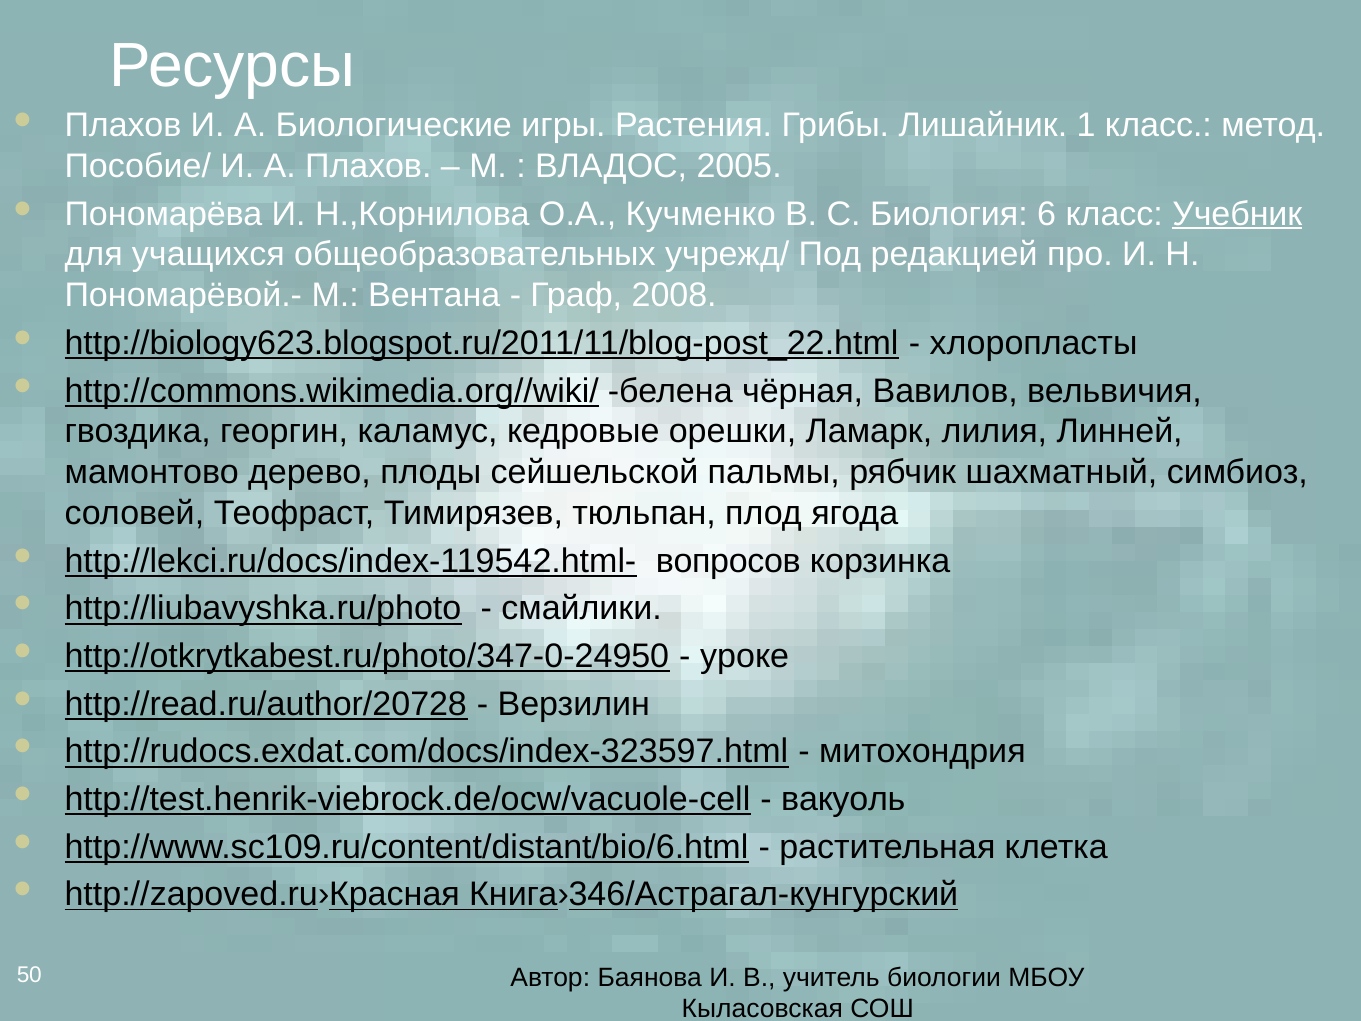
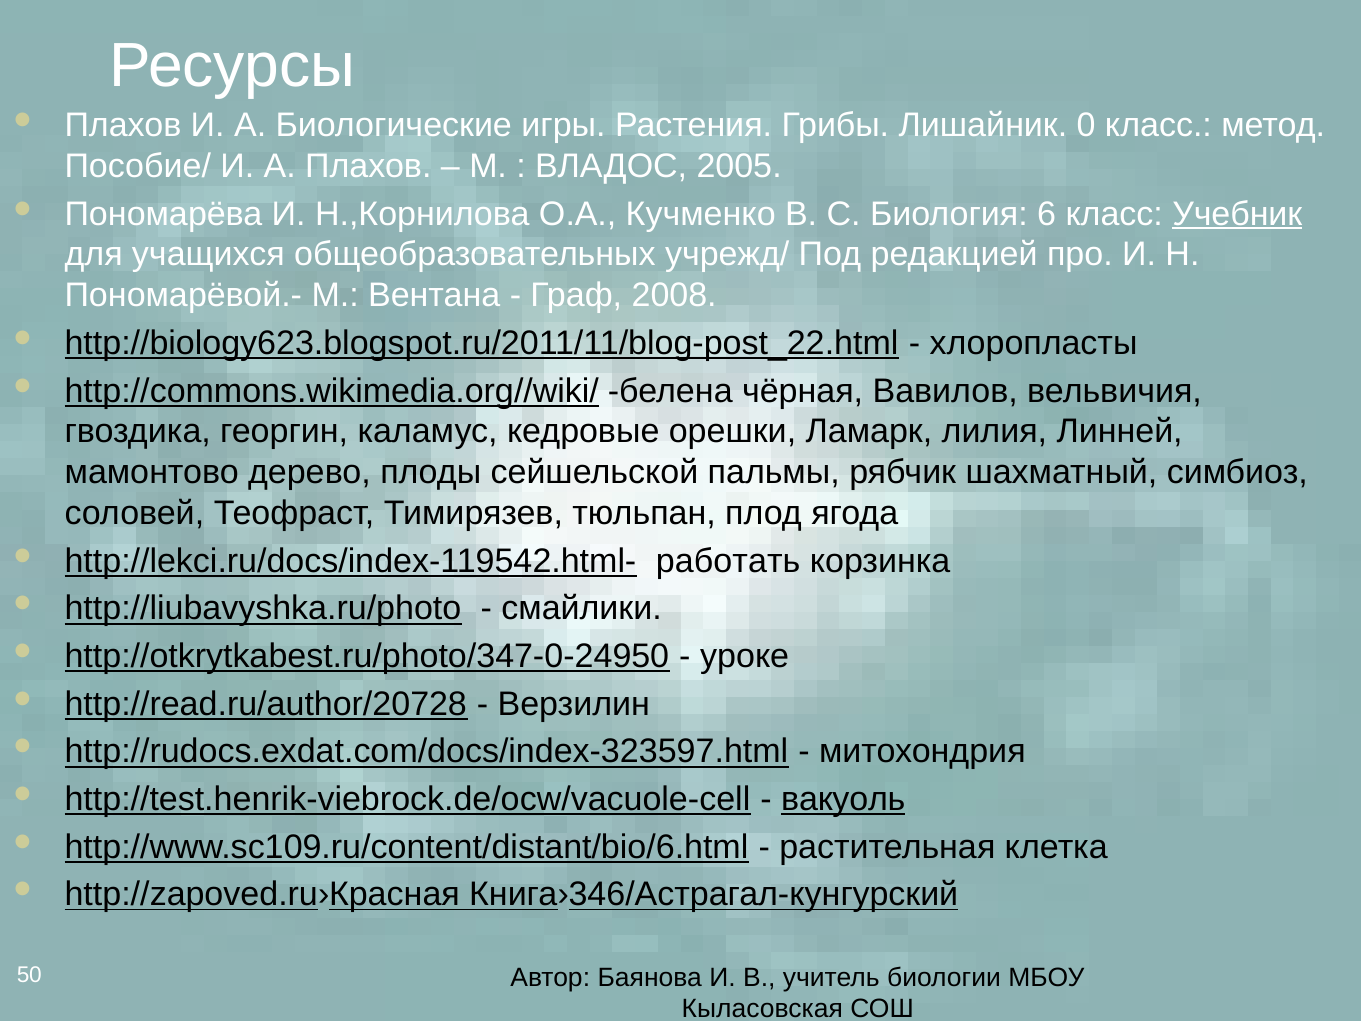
1: 1 -> 0 (1086, 125)
вопросов: вопросов -> работать (728, 561)
вакуоль underline: none -> present (843, 799)
